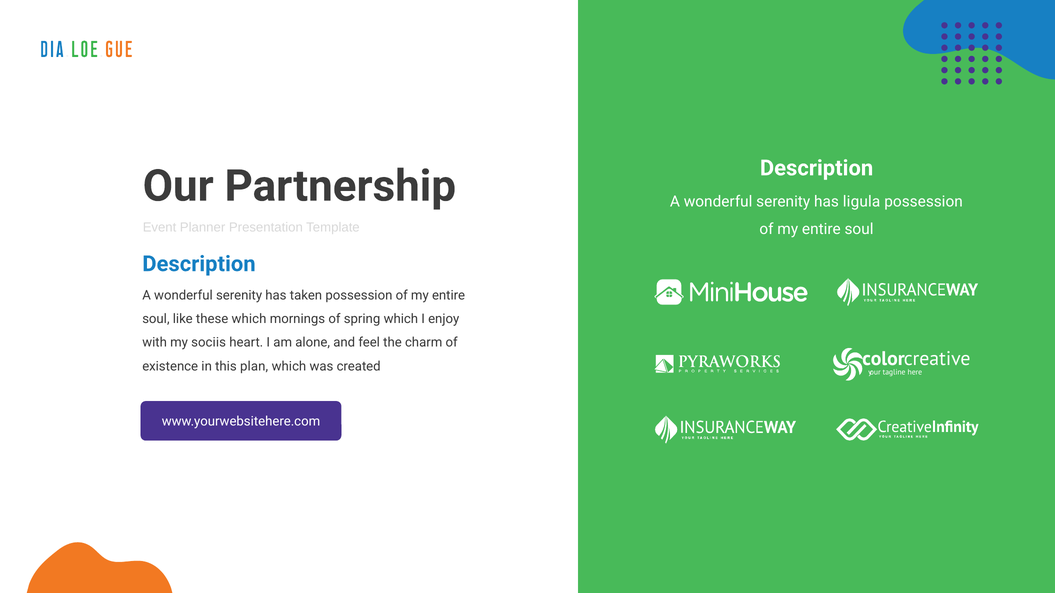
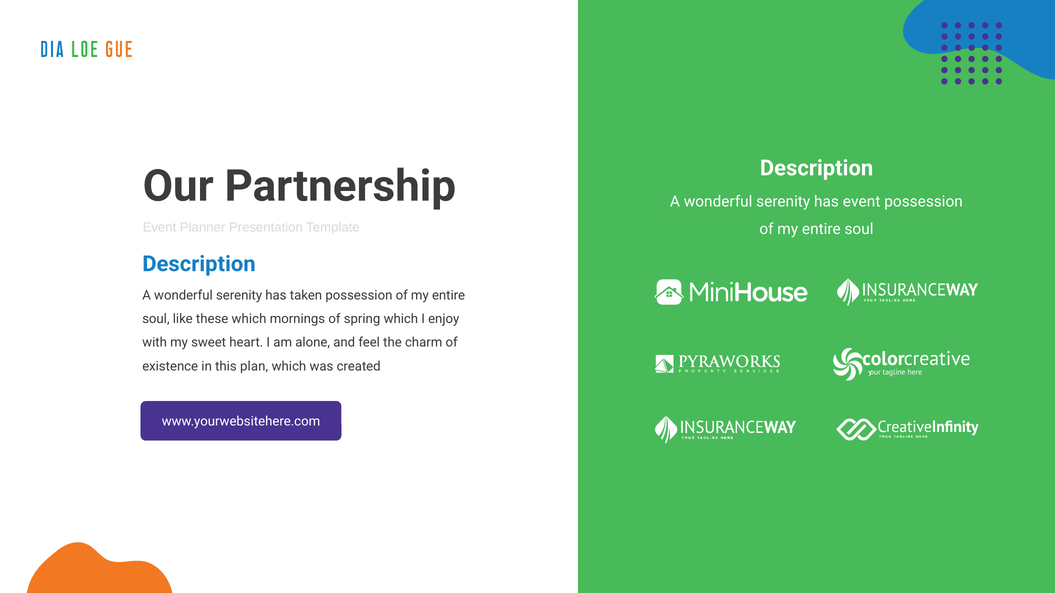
has ligula: ligula -> event (862, 202)
sociis: sociis -> sweet (209, 343)
